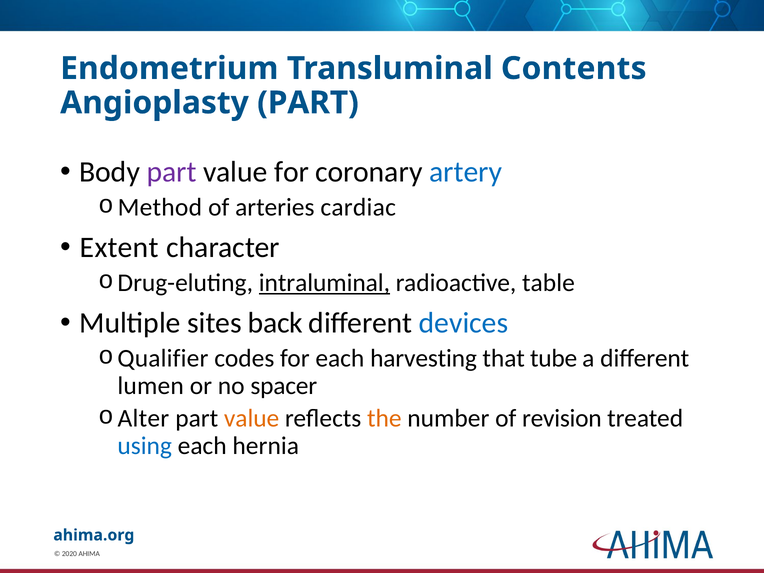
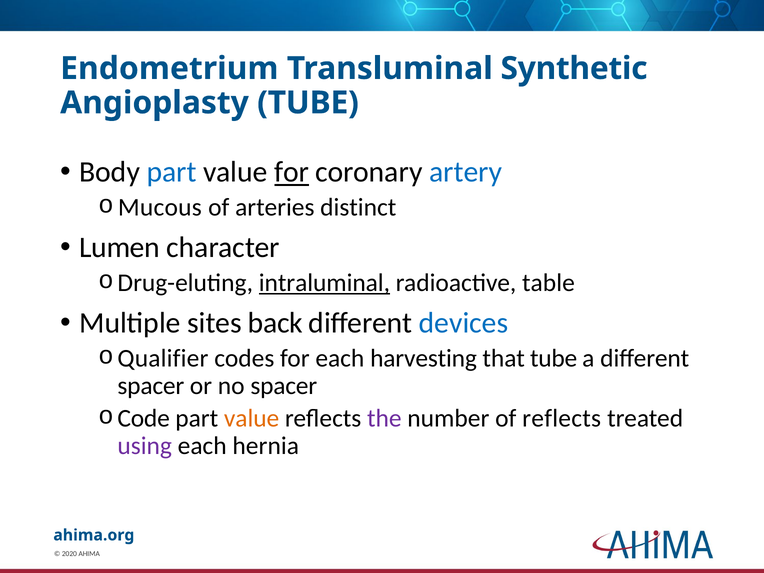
Contents: Contents -> Synthetic (574, 68)
Angioplasty PART: PART -> TUBE (308, 103)
part colour: purple -> blue (172, 172)
for underline: none -> present (292, 172)
Method: Method -> Mucous (160, 207)
cardiac: cardiac -> distinct (358, 207)
Extent: Extent -> Lumen (120, 248)
lumen: lumen -> spacer (151, 386)
Alter: Alter -> Code (144, 418)
the colour: orange -> purple (384, 418)
of revision: revision -> reflects (562, 418)
using colour: blue -> purple (145, 446)
